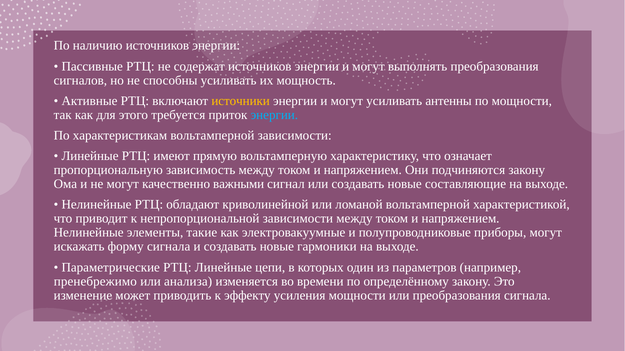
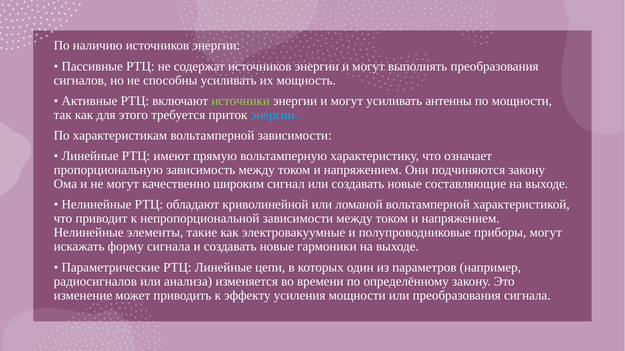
источники colour: yellow -> light green (241, 101)
важными: важными -> широким (239, 184)
пренебрежимо: пренебрежимо -> радиосигналов (95, 282)
